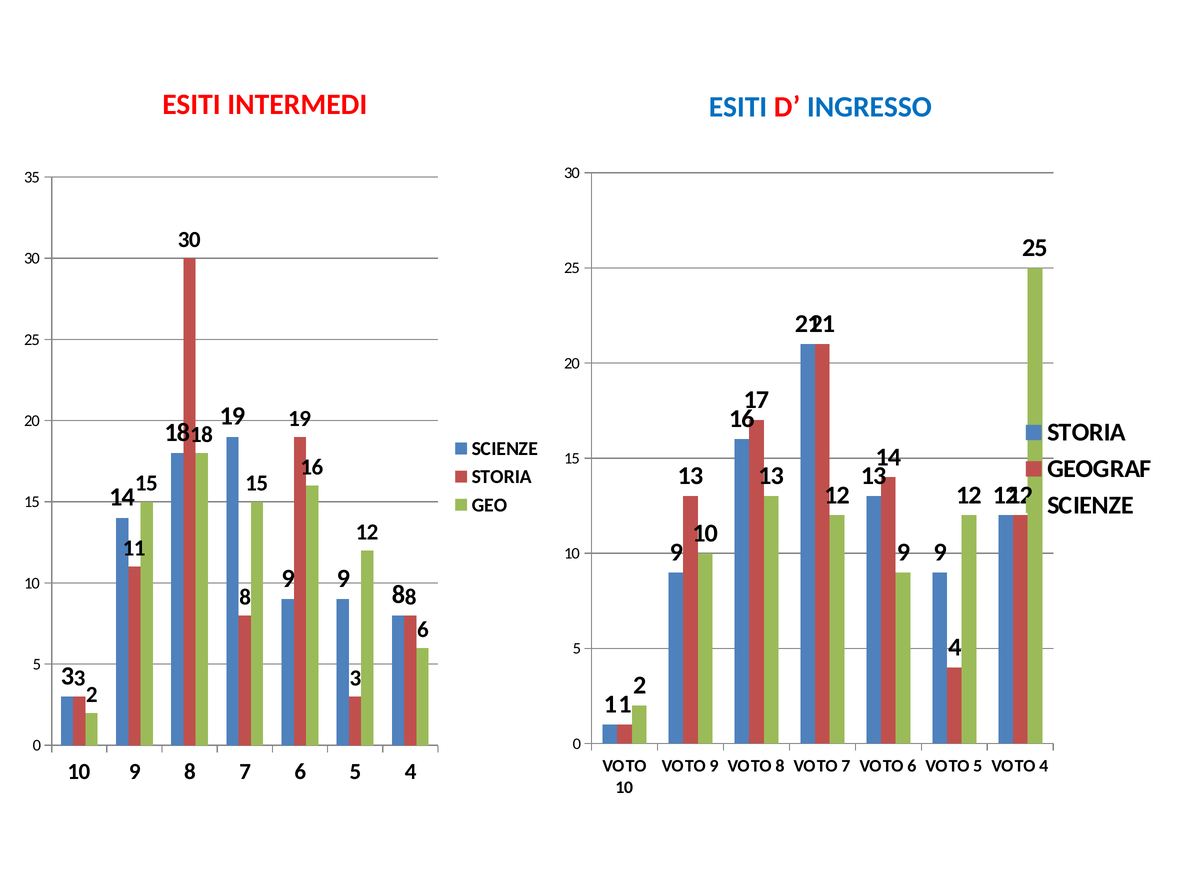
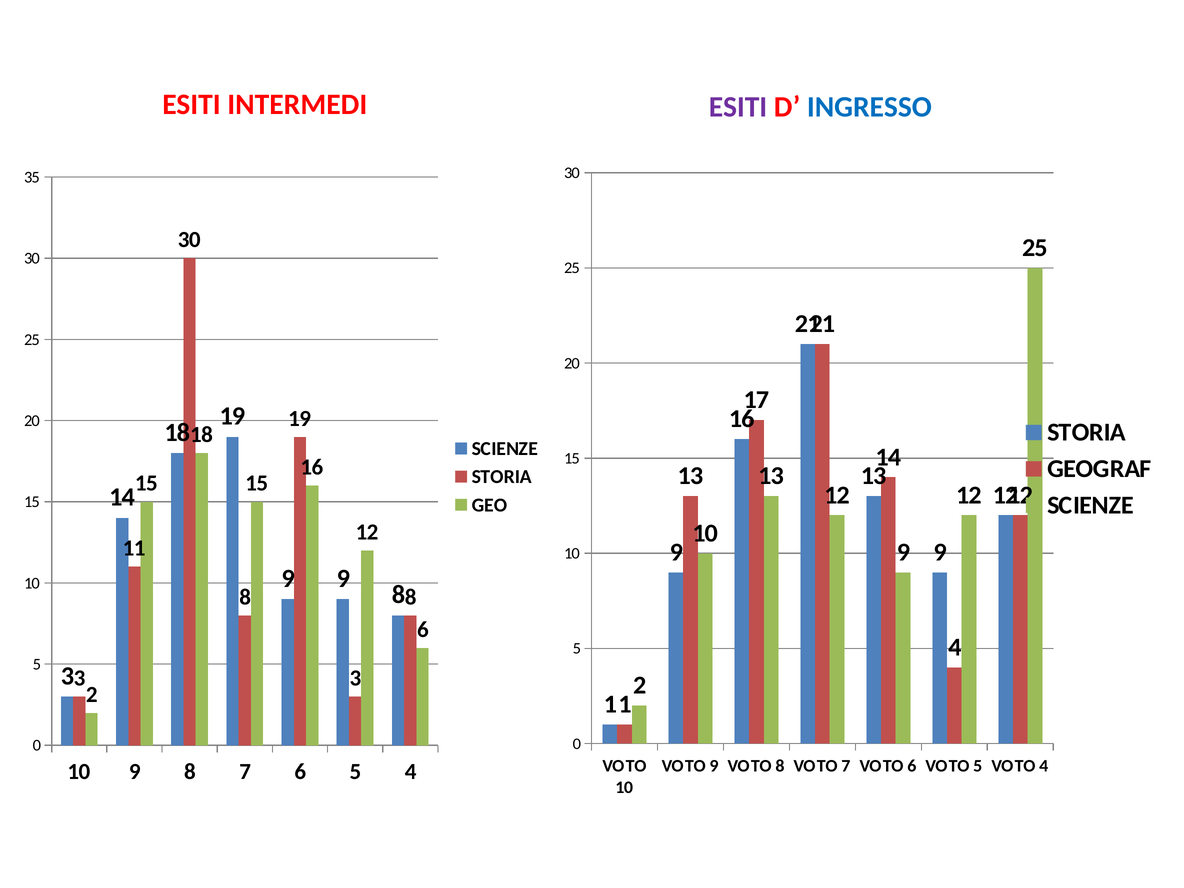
ESITI colour: blue -> purple (738, 107)
